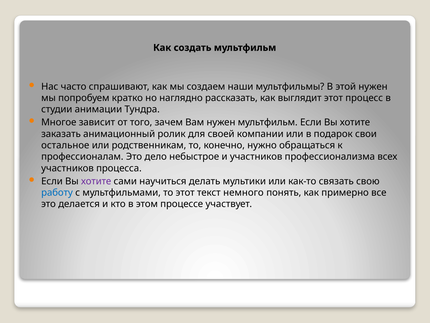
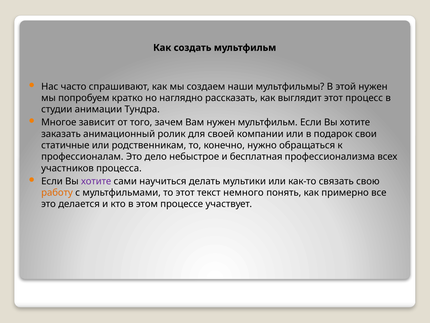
остальное: остальное -> статичные (65, 145)
и участников: участников -> бесплатная (256, 157)
работу colour: blue -> orange (57, 192)
